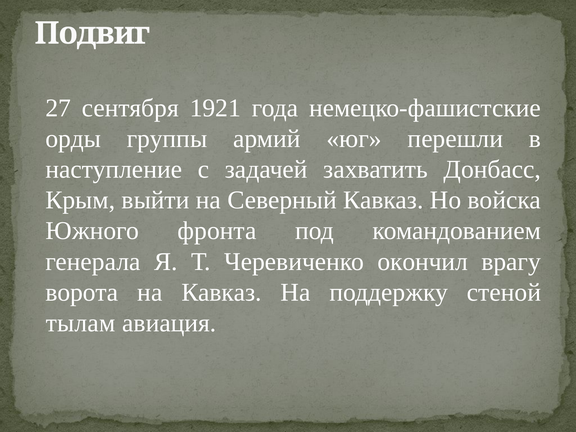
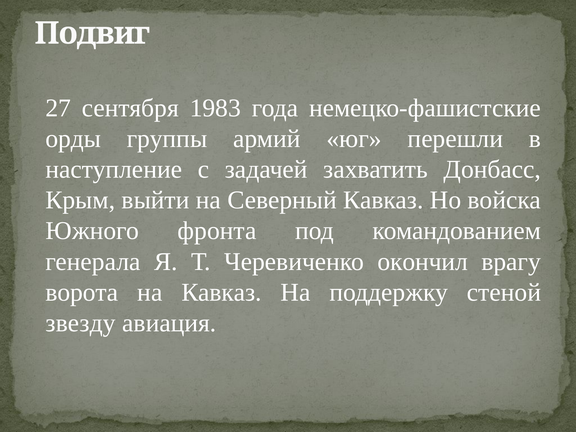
1921: 1921 -> 1983 (215, 108)
тылам: тылам -> звезду (81, 323)
